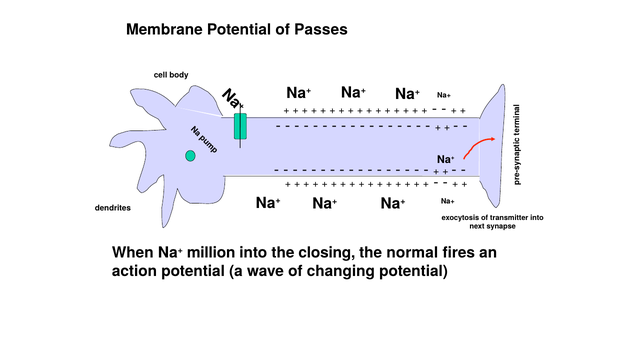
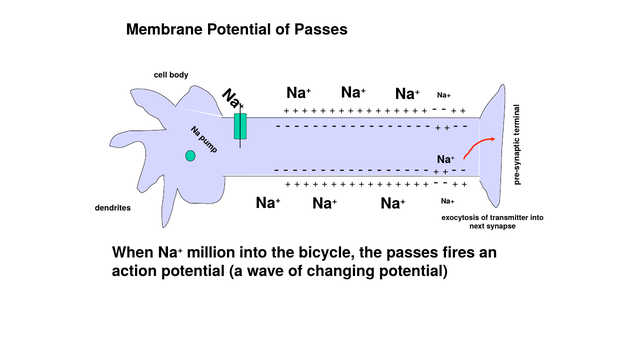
closing: closing -> bicycle (327, 253)
the normal: normal -> passes (412, 253)
